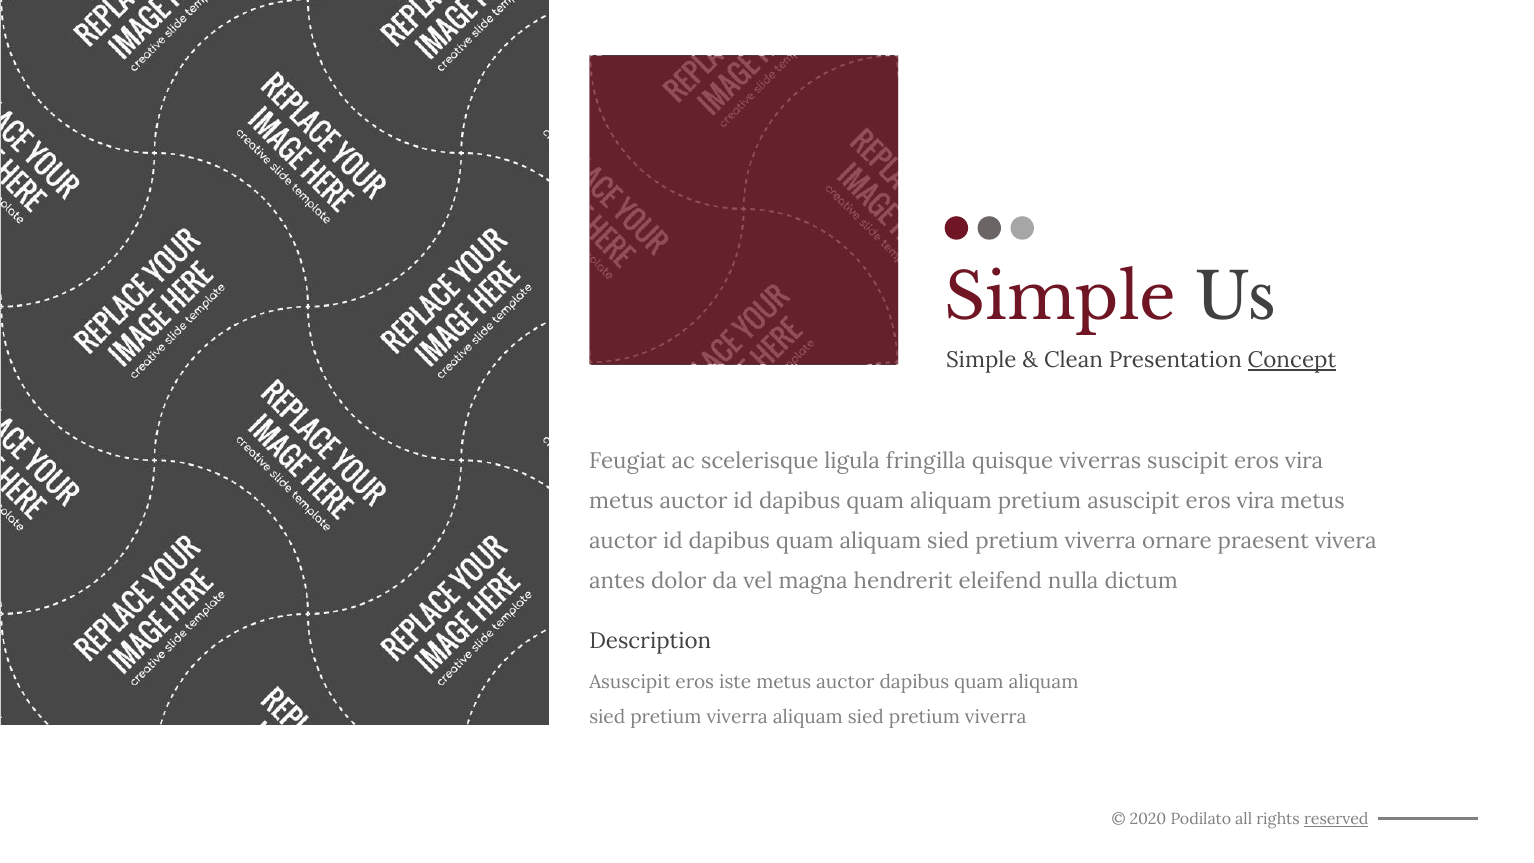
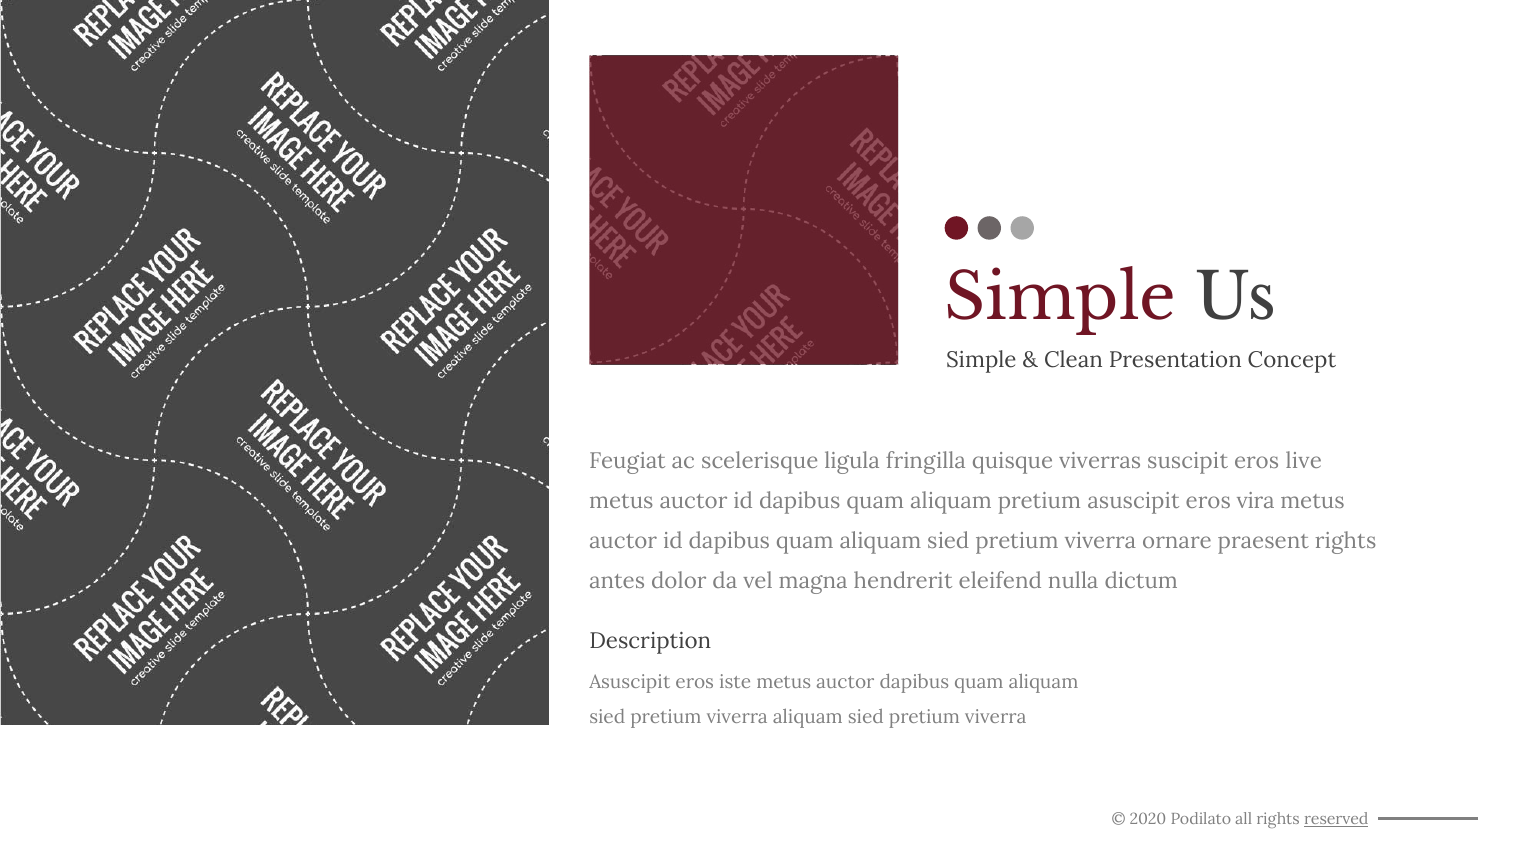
Concept underline: present -> none (1292, 360)
vira: vira -> live (1304, 461)
vivera: vivera -> rights (1346, 541)
